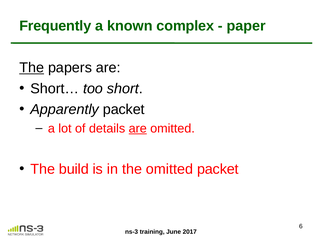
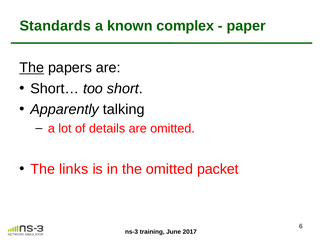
Frequently: Frequently -> Standards (55, 26)
Apparently packet: packet -> talking (124, 109)
are underline: present -> none (138, 129)
build: build -> links (74, 169)
